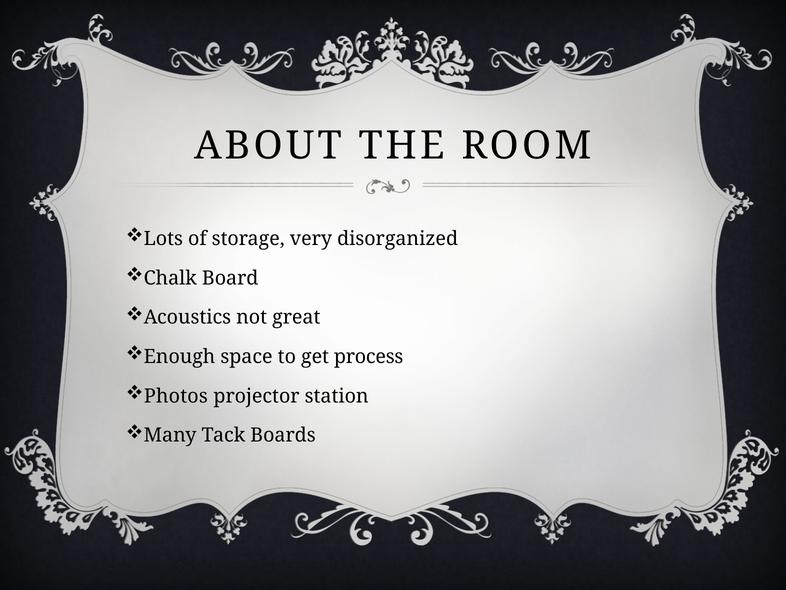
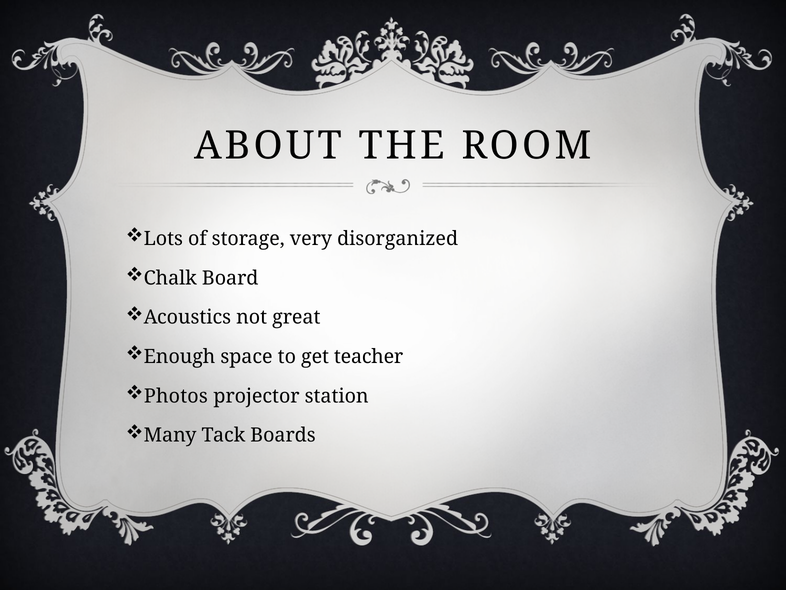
process: process -> teacher (369, 356)
